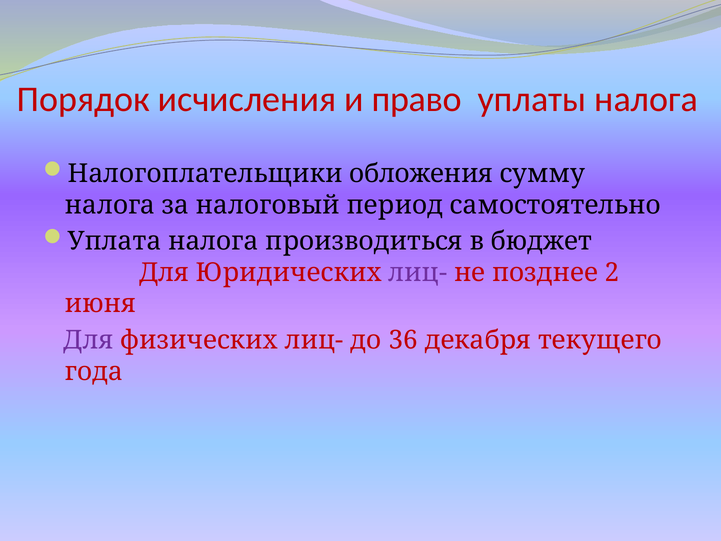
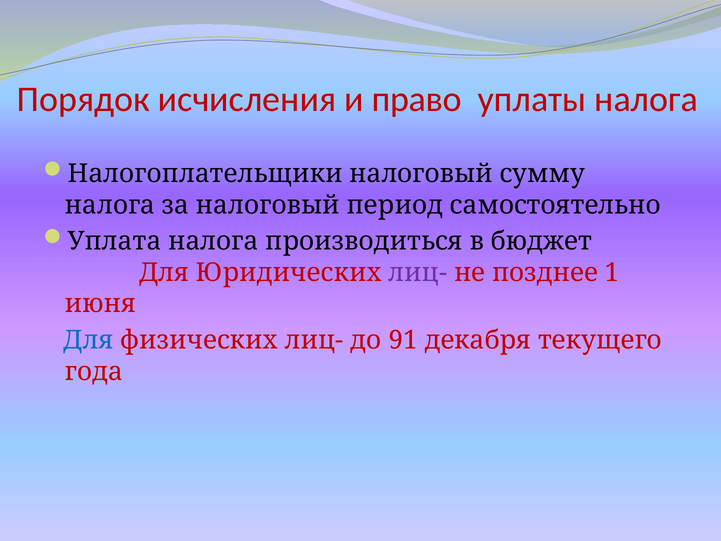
Налогоплательщики обложения: обложения -> налоговый (421, 174)
2: 2 -> 1 (612, 272)
Для colour: purple -> blue (89, 340)
36: 36 -> 91 (403, 340)
